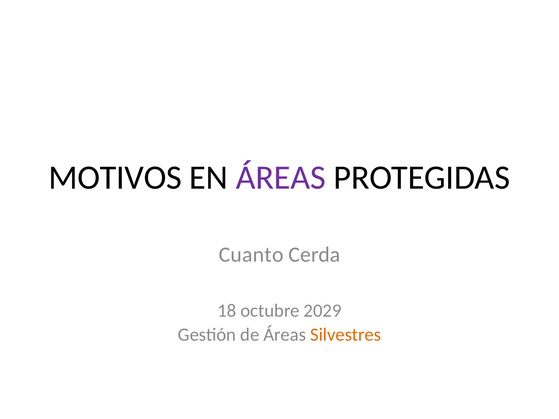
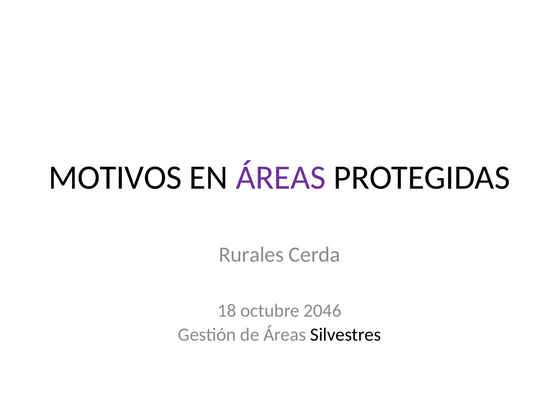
Cuanto: Cuanto -> Rurales (251, 255)
2029: 2029 -> 2046 (323, 311)
Silvestres colour: orange -> black (346, 335)
